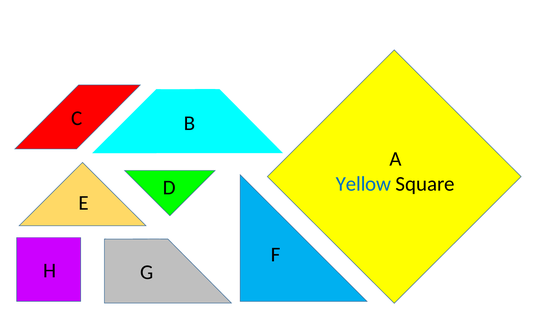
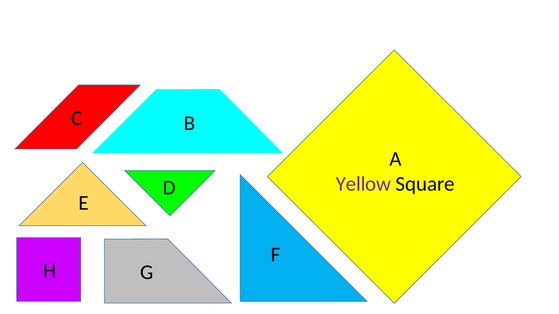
Yellow colour: blue -> purple (364, 184)
